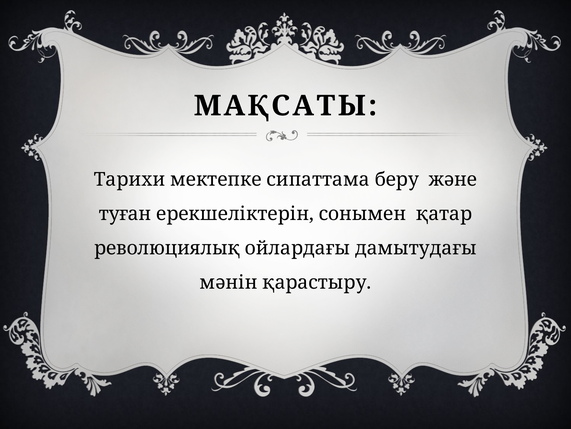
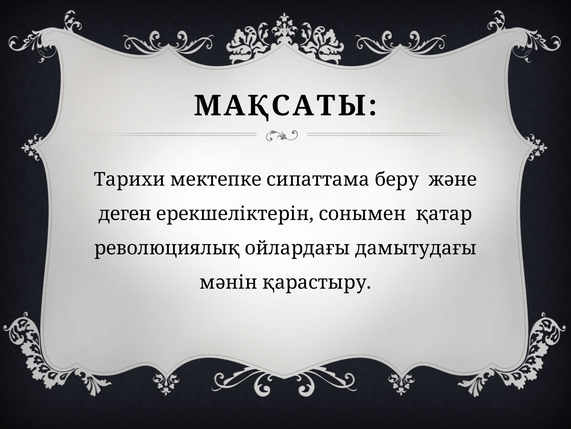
туған: туған -> деген (125, 214)
